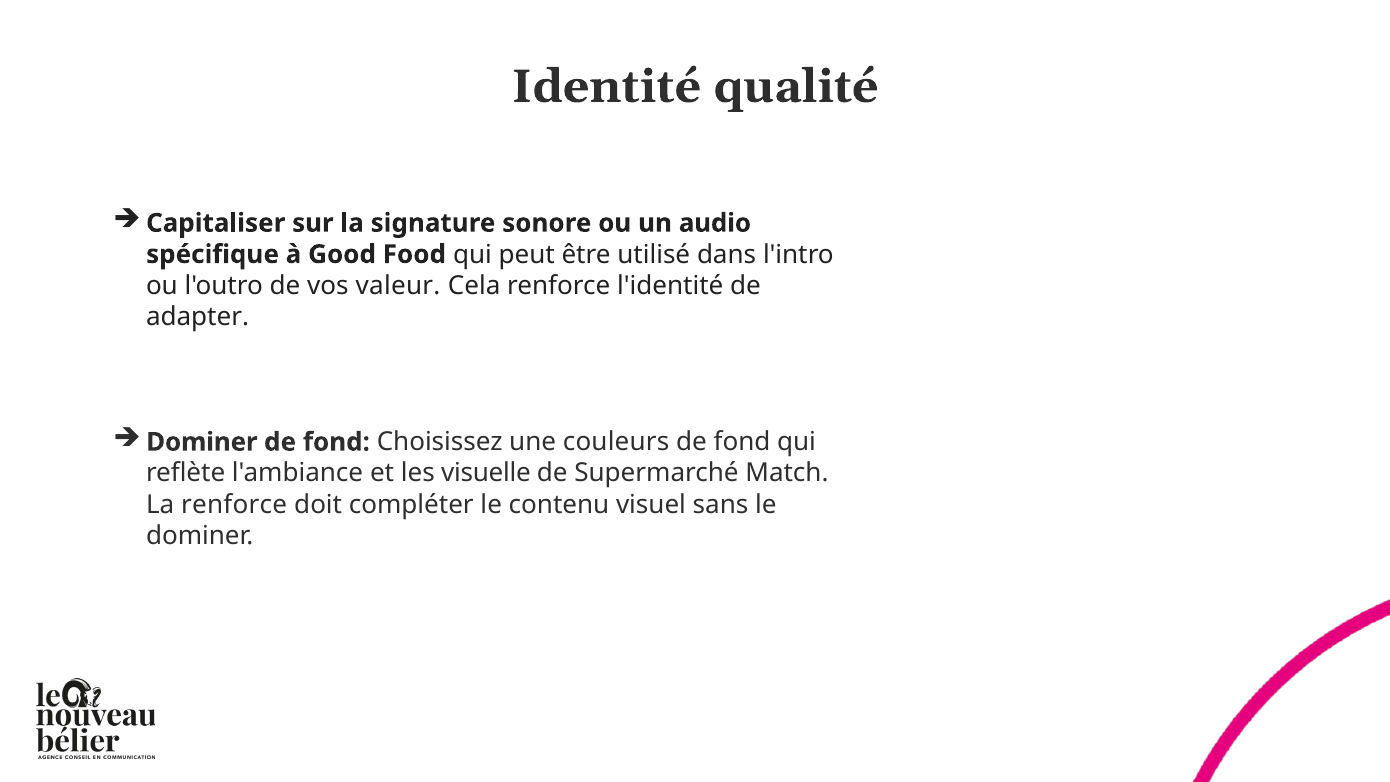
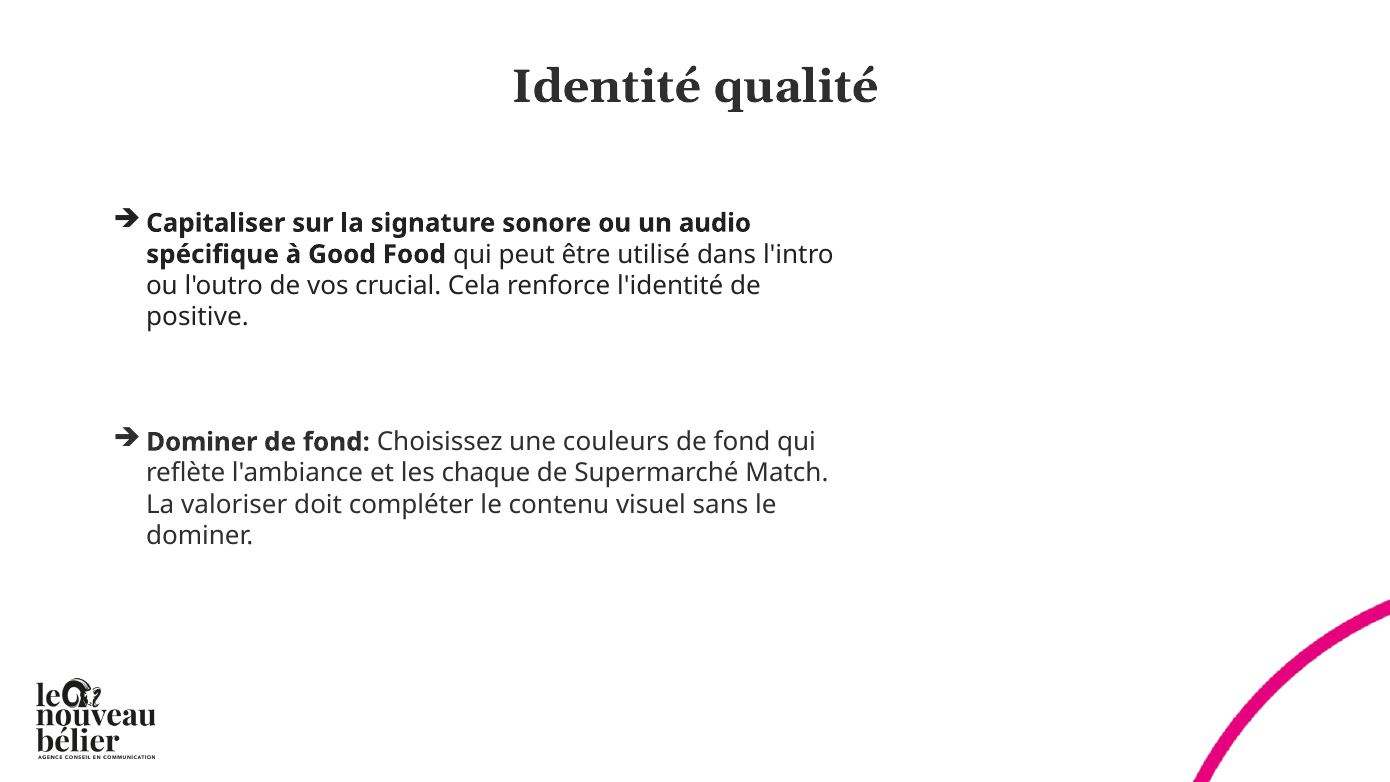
valeur: valeur -> crucial (398, 286)
adapter: adapter -> positive (197, 317)
visuelle: visuelle -> chaque (486, 473)
La renforce: renforce -> valoriser (234, 505)
